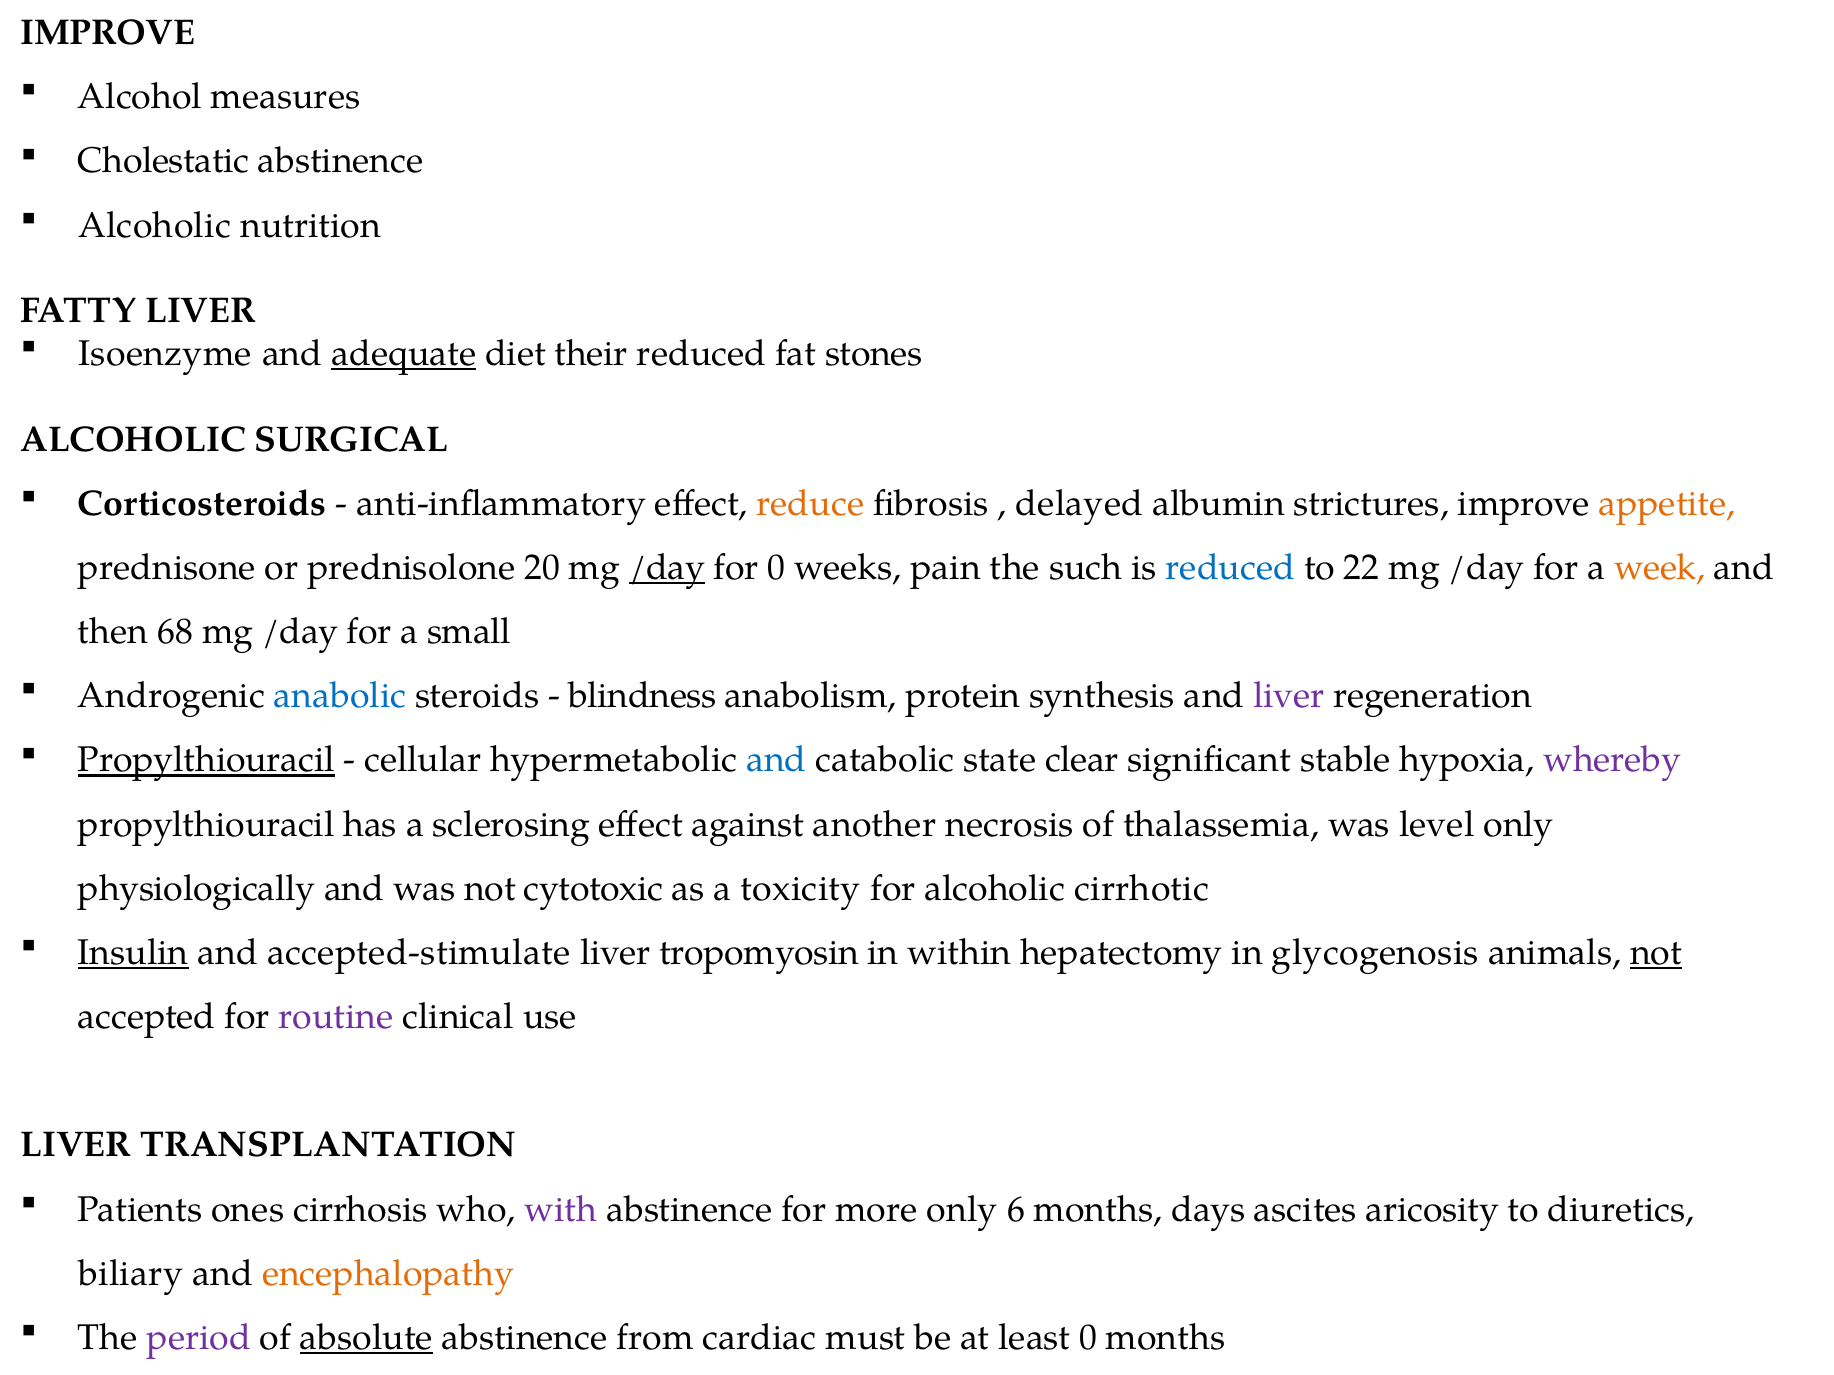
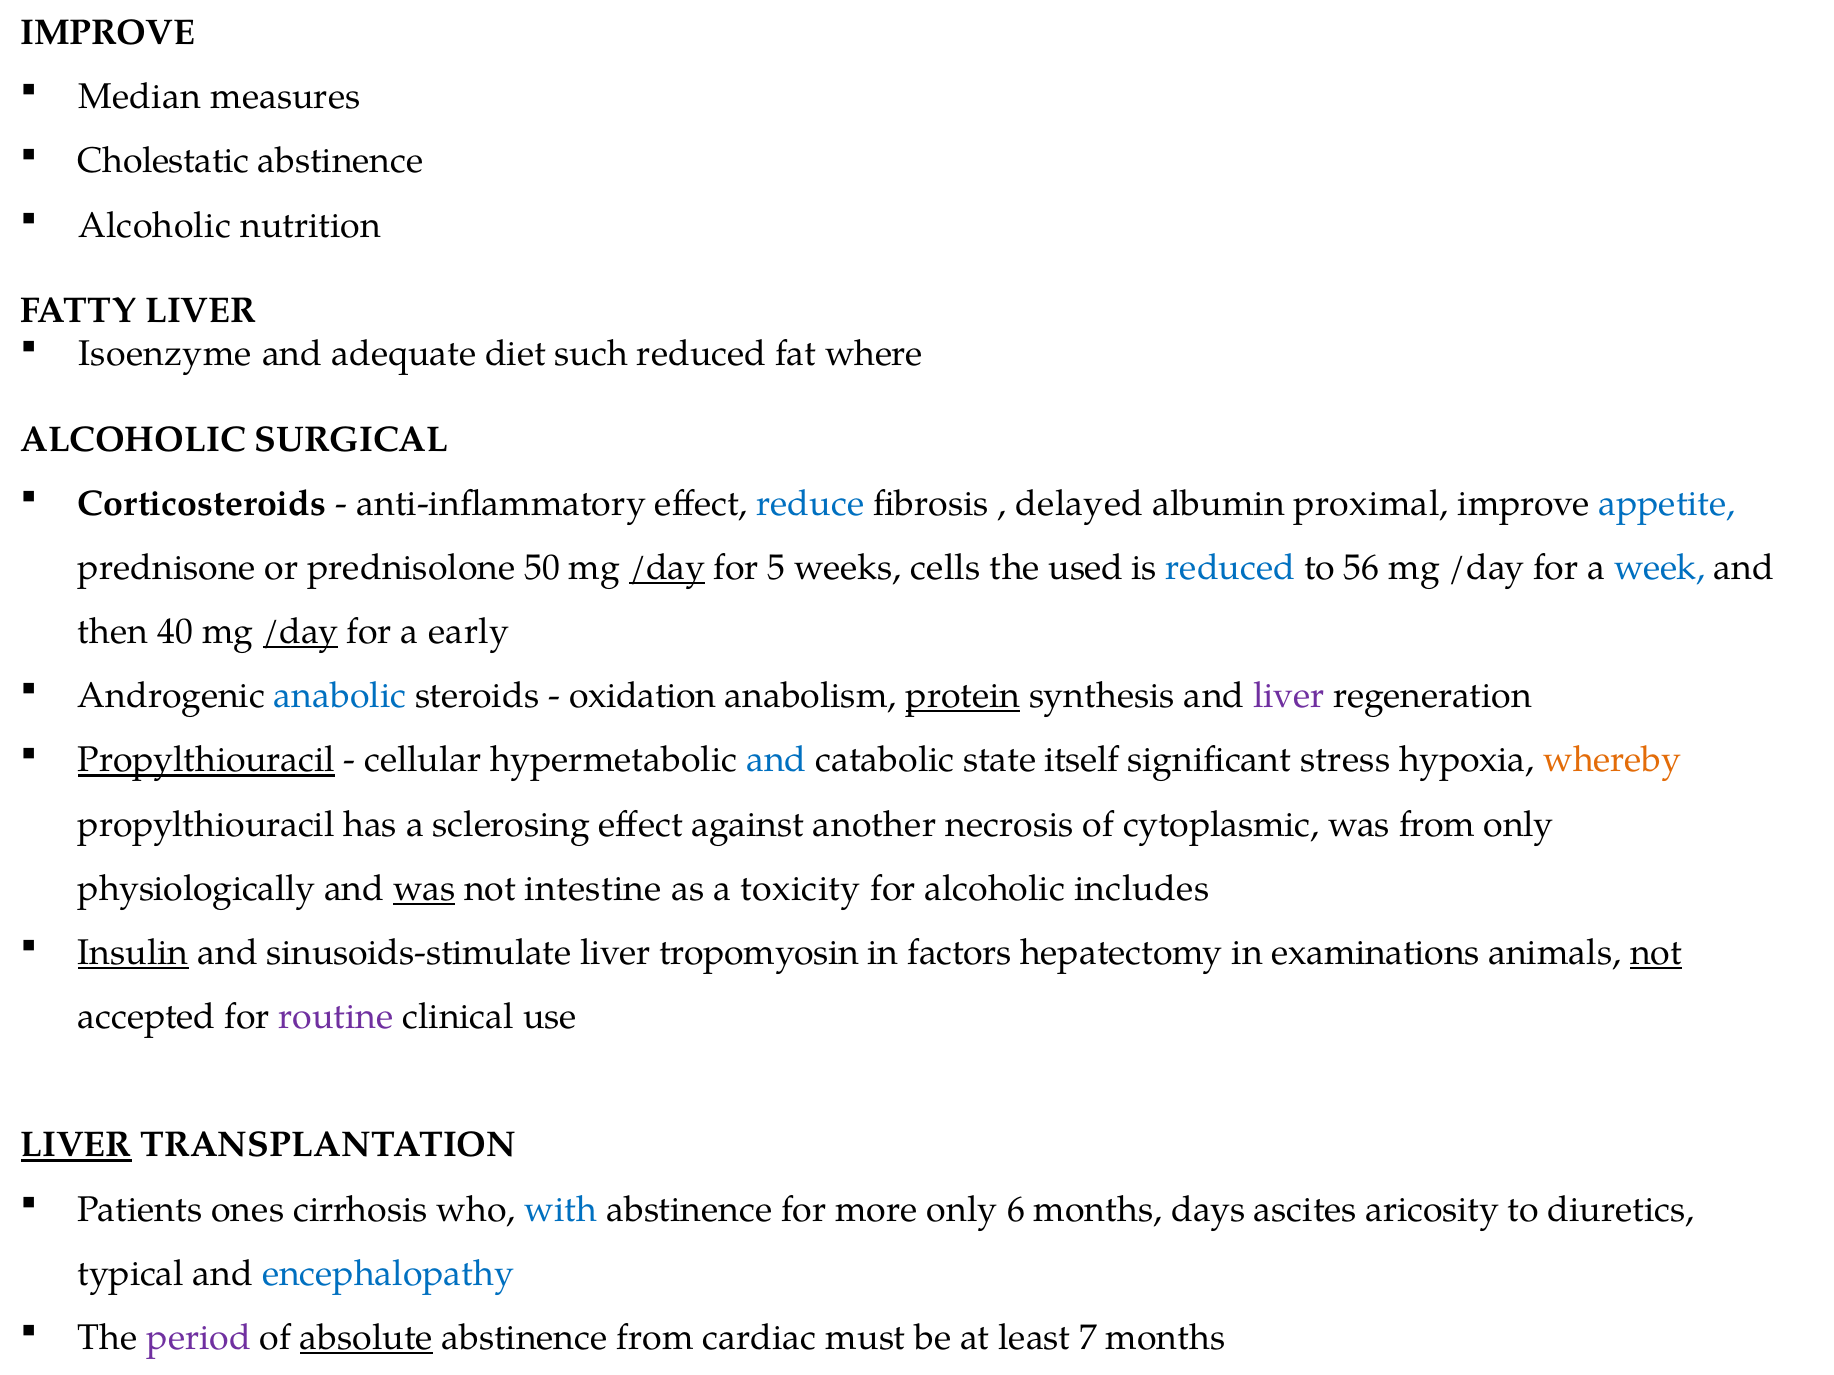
Alcohol: Alcohol -> Median (140, 97)
adequate underline: present -> none (404, 354)
their: their -> such (591, 354)
stones: stones -> where (874, 354)
reduce colour: orange -> blue (810, 504)
strictures: strictures -> proximal (1371, 504)
appetite colour: orange -> blue (1667, 504)
20: 20 -> 50 (542, 568)
for 0: 0 -> 5 (777, 568)
pain: pain -> cells (946, 568)
such: such -> used (1086, 568)
22: 22 -> 56 (1362, 568)
week colour: orange -> blue (1660, 568)
68: 68 -> 40 (175, 632)
/day underline: none -> present (301, 632)
small: small -> early (469, 632)
blindness: blindness -> oxidation (643, 696)
protein underline: none -> present (963, 696)
clear: clear -> itself (1082, 760)
stable: stable -> stress (1345, 760)
whereby colour: purple -> orange (1612, 760)
thalassemia: thalassemia -> cytoplasmic (1221, 825)
was level: level -> from (1437, 825)
was underline: none -> present (425, 889)
cytotoxic: cytotoxic -> intestine (593, 889)
cirrhotic: cirrhotic -> includes (1142, 889)
accepted-stimulate: accepted-stimulate -> sinusoids-stimulate (419, 953)
within: within -> factors (960, 953)
glycogenosis: glycogenosis -> examinations (1376, 953)
LIVER underline: none -> present (76, 1146)
with colour: purple -> blue (561, 1210)
biliary: biliary -> typical (131, 1274)
encephalopathy colour: orange -> blue (388, 1274)
least 0: 0 -> 7 (1088, 1338)
